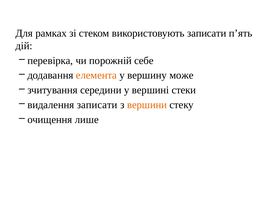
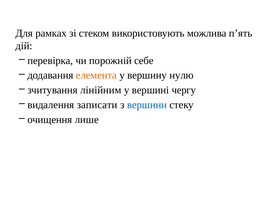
використовують записати: записати -> можлива (207, 33)
може: може -> нулю (182, 75)
середини: середини -> лінійним (101, 90)
стеки: стеки -> чергу (184, 90)
вершини colour: orange -> blue (147, 105)
